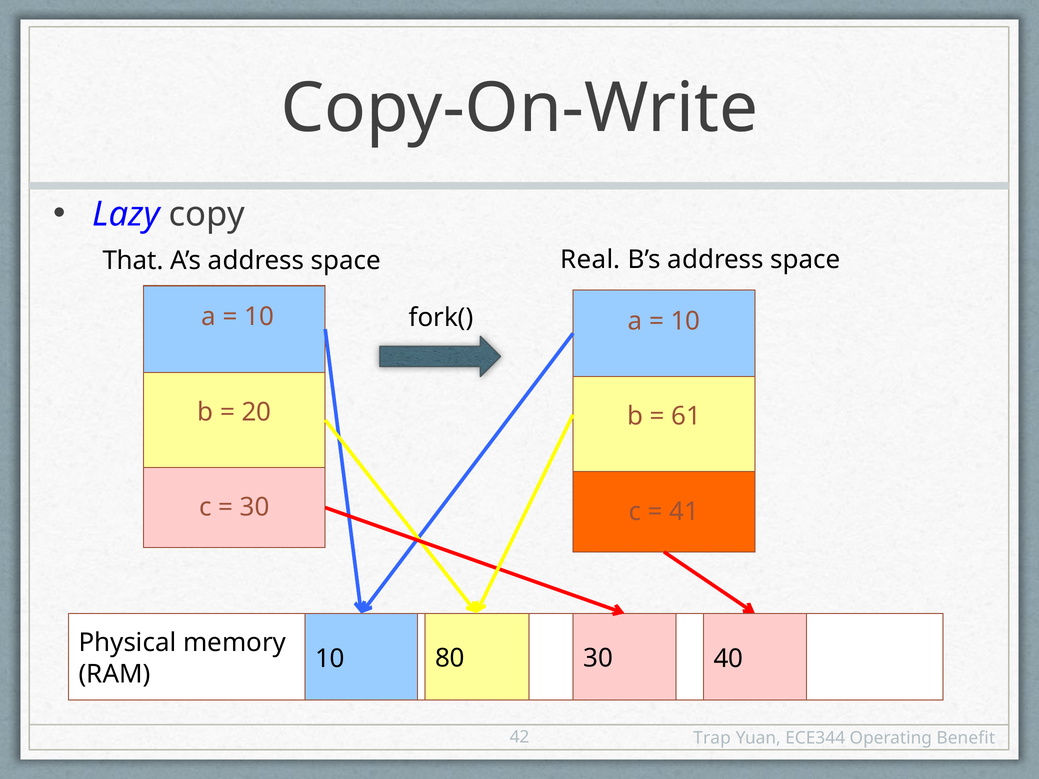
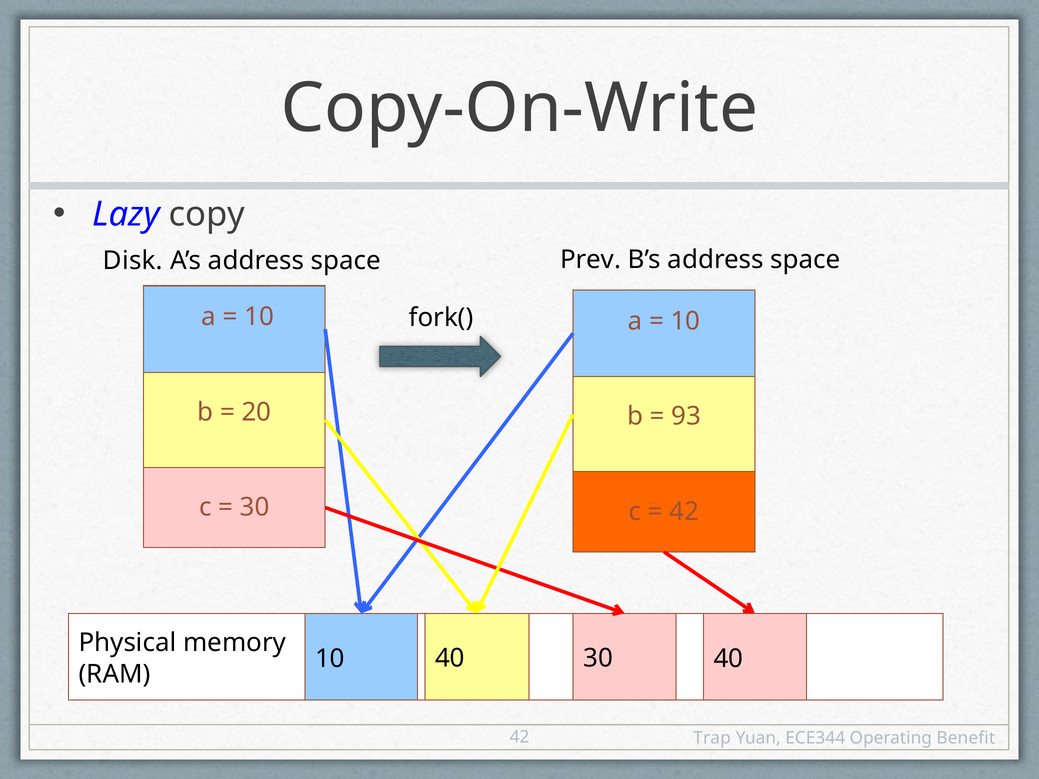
That: That -> Disk (133, 261)
Real: Real -> Prev (591, 260)
61: 61 -> 93 (686, 416)
41: 41 -> 42 (684, 512)
10 80: 80 -> 40 (450, 659)
